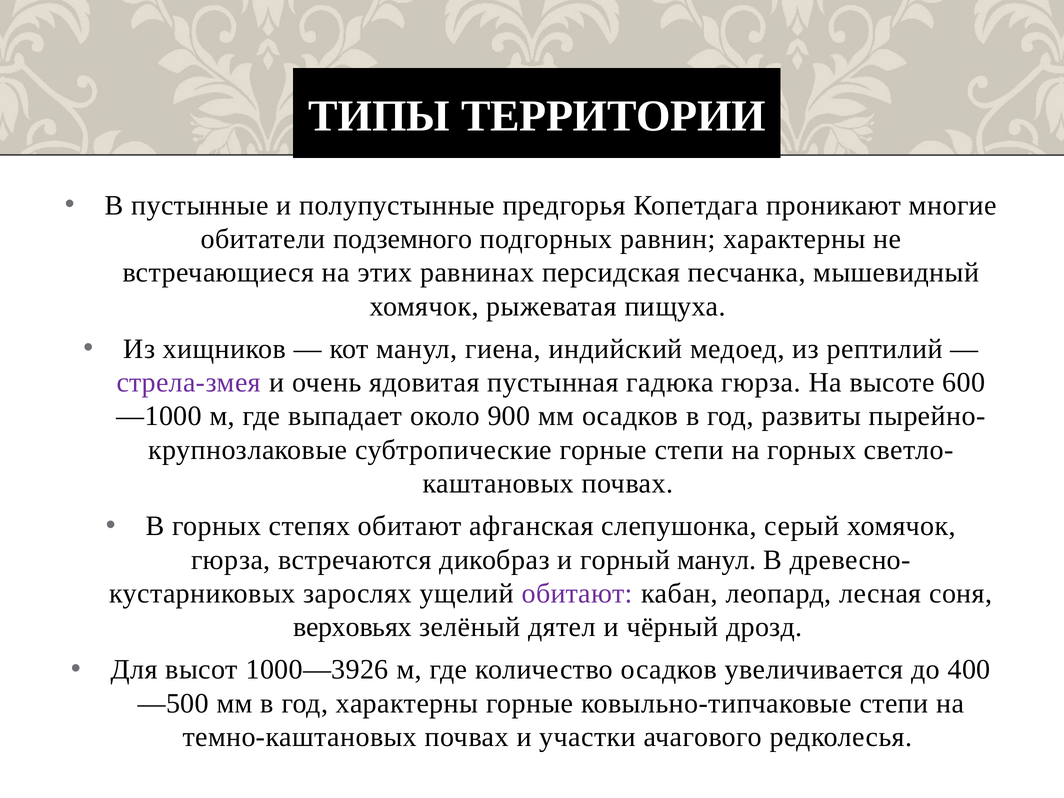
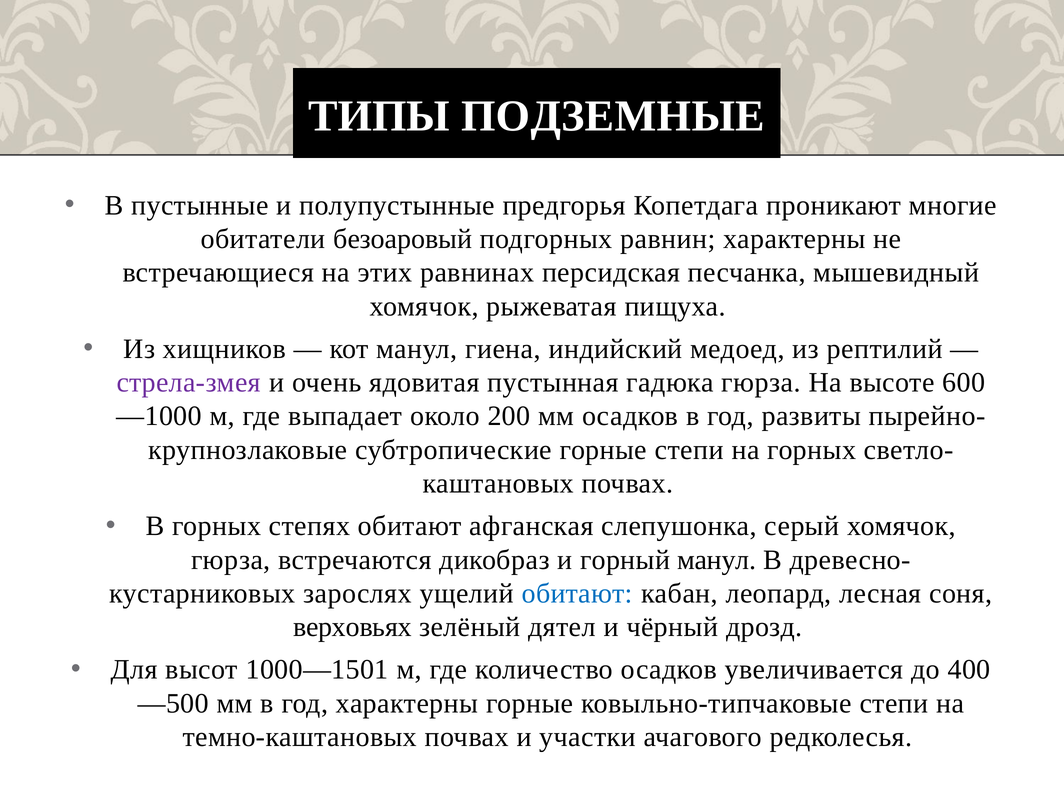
ТЕРРИТОРИИ: ТЕРРИТОРИИ -> ПОДЗЕМНЫЕ (613, 116)
подземного: подземного -> безоаровый (403, 239)
900: 900 -> 200 (509, 416)
обитают colour: purple -> blue (577, 593)
1000—3926: 1000—3926 -> 1000—1501 (317, 670)
